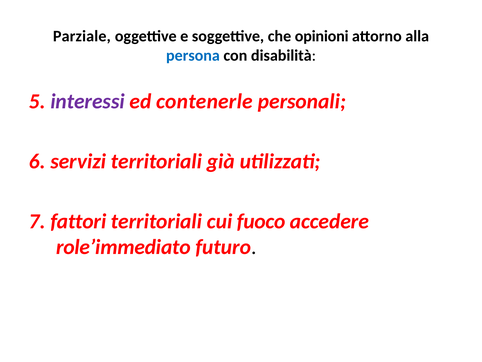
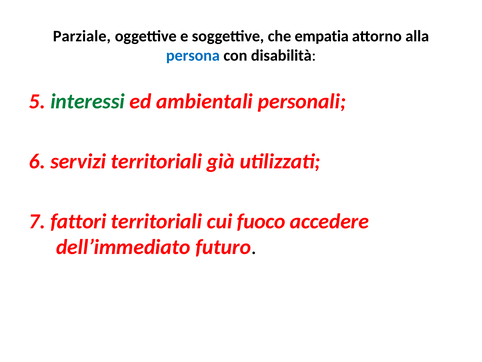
opinioni: opinioni -> empatia (322, 36)
interessi colour: purple -> green (88, 101)
contenerle: contenerle -> ambientali (205, 101)
role’immediato: role’immediato -> dell’immediato (123, 247)
